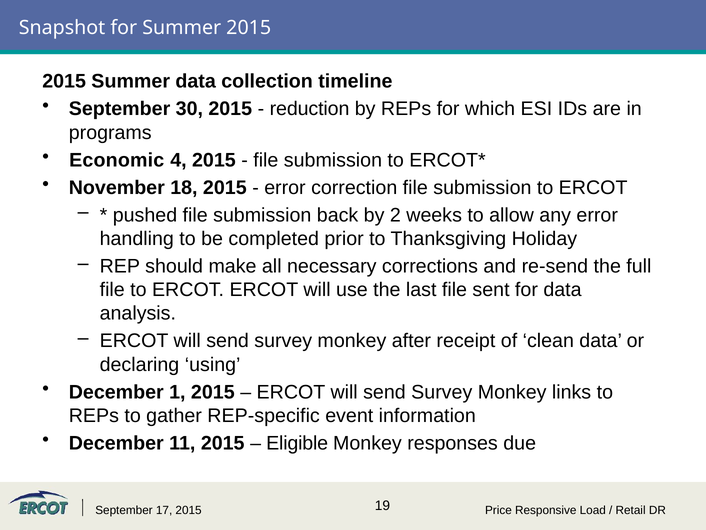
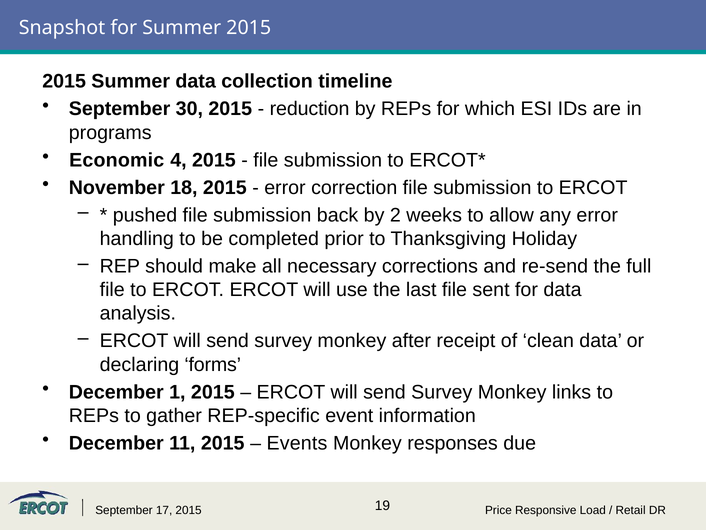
using: using -> forms (213, 364)
Eligible: Eligible -> Events (297, 443)
